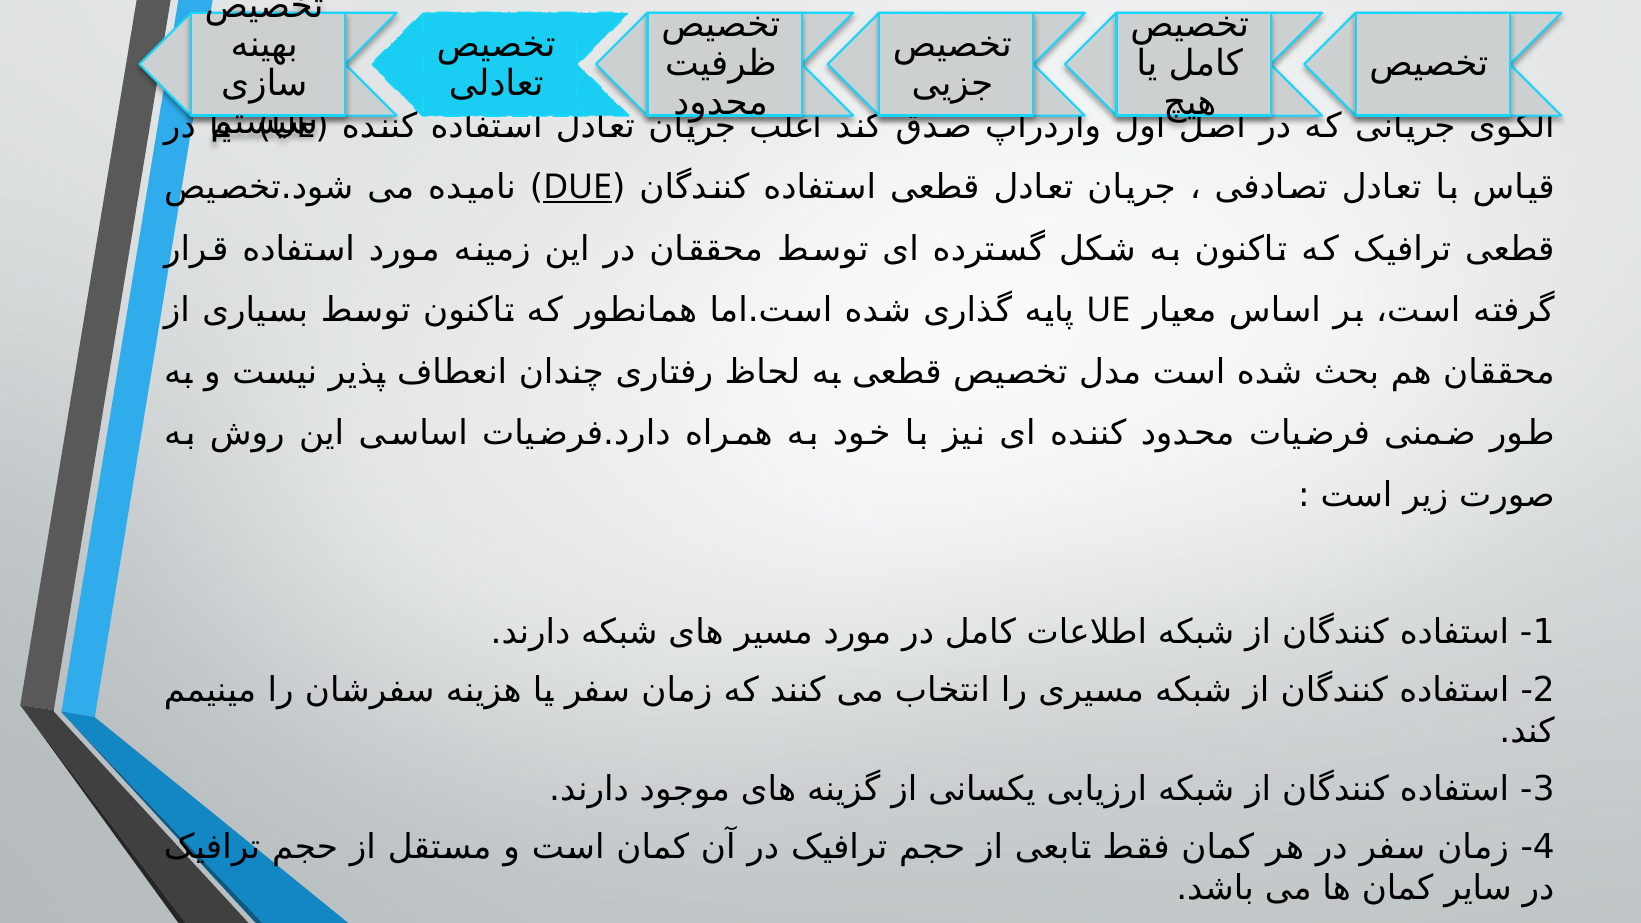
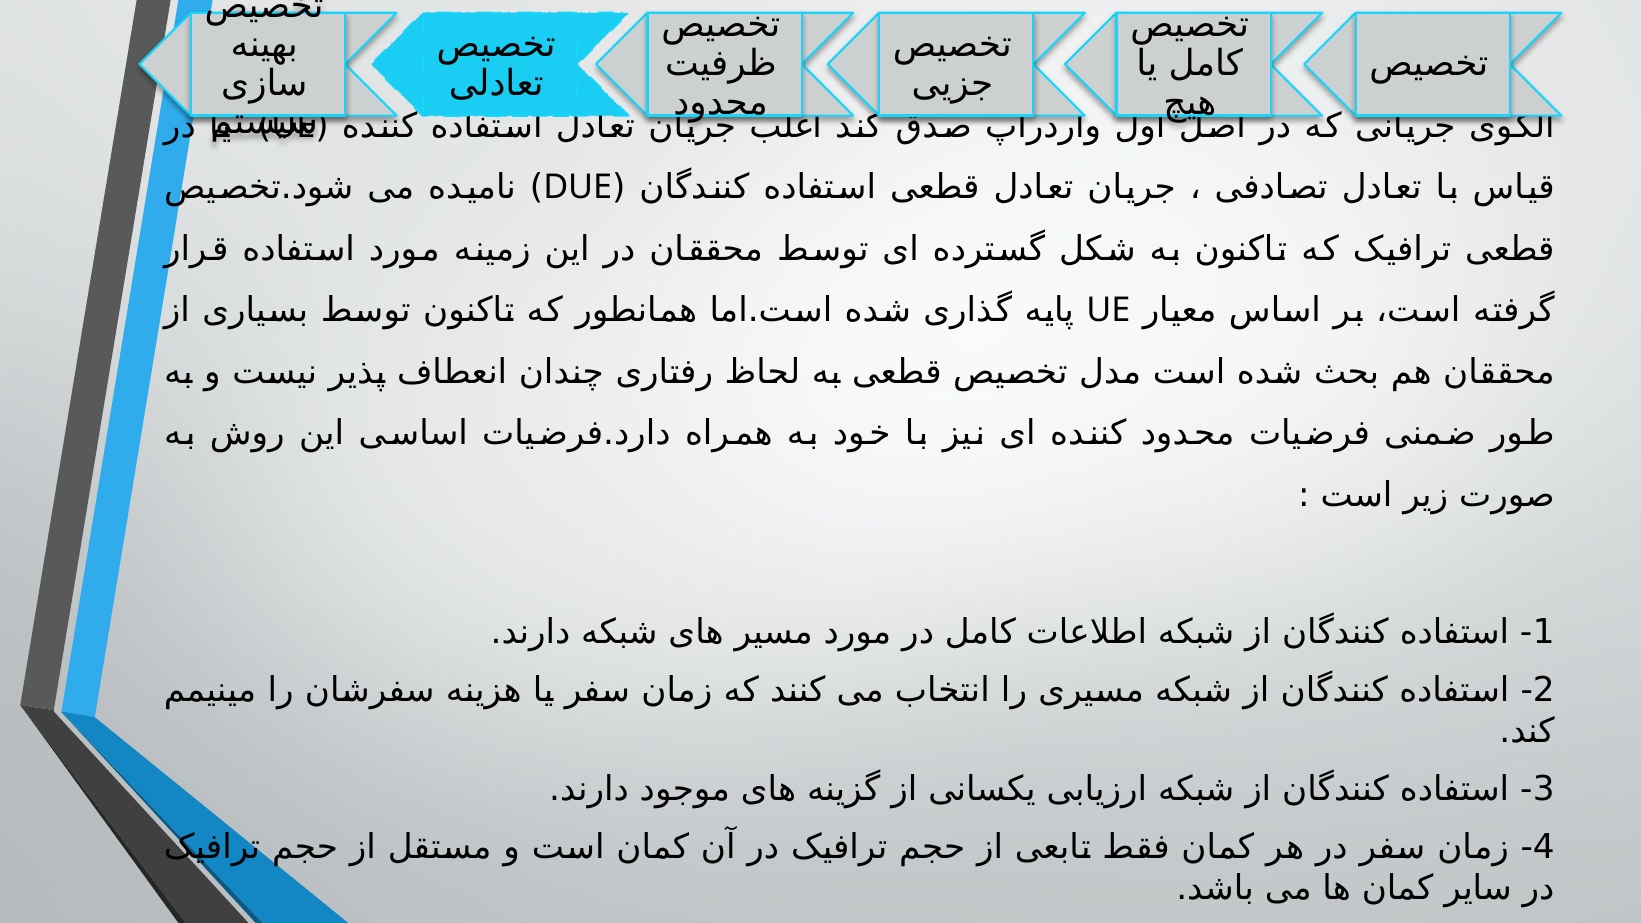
DUE underline: present -> none (578, 187)
